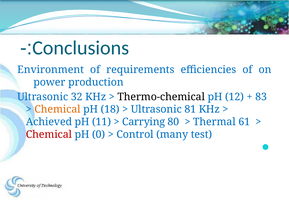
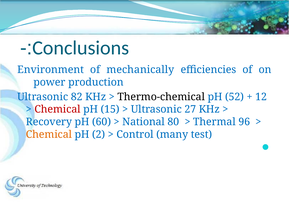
requirements: requirements -> mechanically (140, 70)
32: 32 -> 82 (77, 97)
12: 12 -> 52 (234, 97)
83: 83 -> 12 (261, 97)
Chemical colour: orange -> red (58, 109)
18: 18 -> 15 (110, 109)
81: 81 -> 27 (190, 109)
Achieved: Achieved -> Recovery (49, 122)
11: 11 -> 60 (102, 122)
Carrying: Carrying -> National (144, 122)
61: 61 -> 96 (244, 122)
Chemical colour: red -> orange (49, 134)
0: 0 -> 2 (99, 134)
